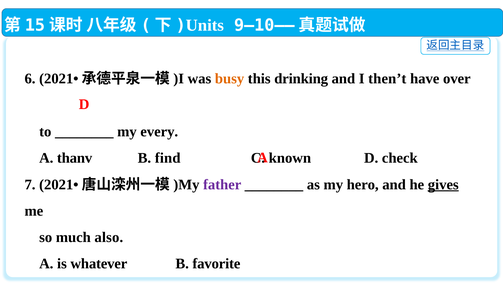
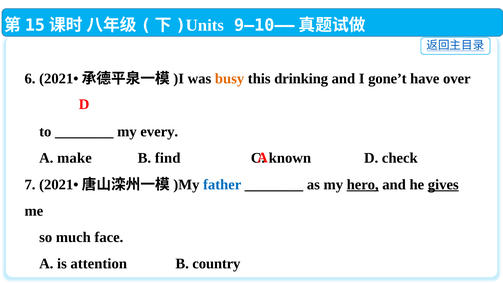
then’t: then’t -> gone’t (387, 79)
thanv: thanv -> make (74, 158)
father colour: purple -> blue (222, 184)
hero underline: none -> present (363, 184)
also: also -> face (109, 237)
whatever: whatever -> attention (99, 264)
favorite: favorite -> country (216, 264)
